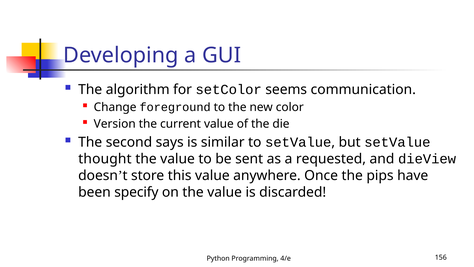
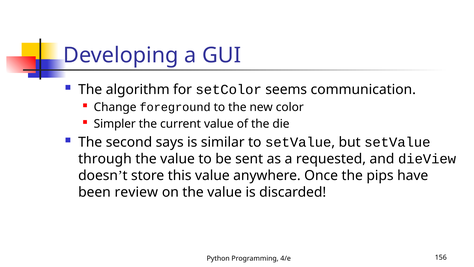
Version: Version -> Simpler (115, 124)
thought: thought -> through (105, 159)
specify: specify -> review (136, 192)
